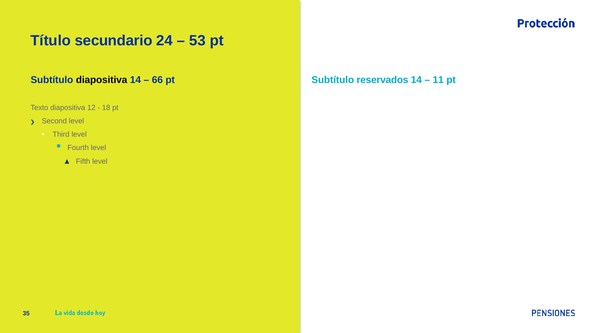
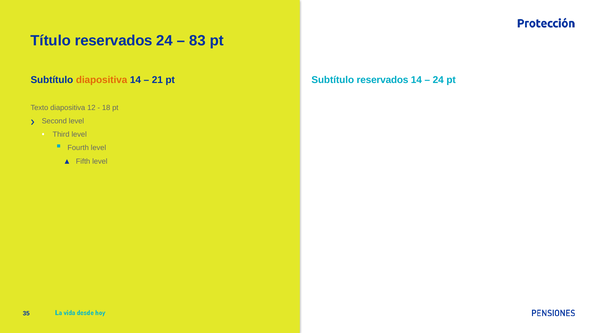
Título secundario: secundario -> reservados (114, 41)
53: 53 -> 83 (197, 41)
diapositiva colour: black -> orange (102, 80)
66: 66 -> 21 (157, 80)
11: 11 -> 24 (438, 80)
